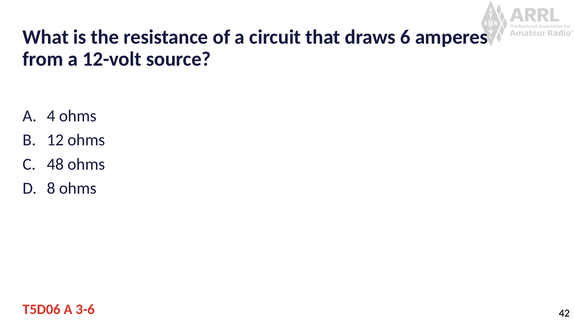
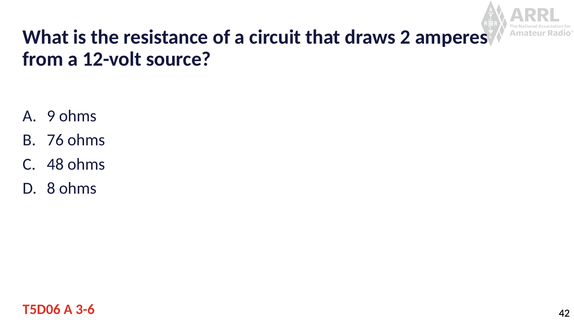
6: 6 -> 2 (405, 37)
4: 4 -> 9 (51, 116)
12: 12 -> 76 (55, 140)
